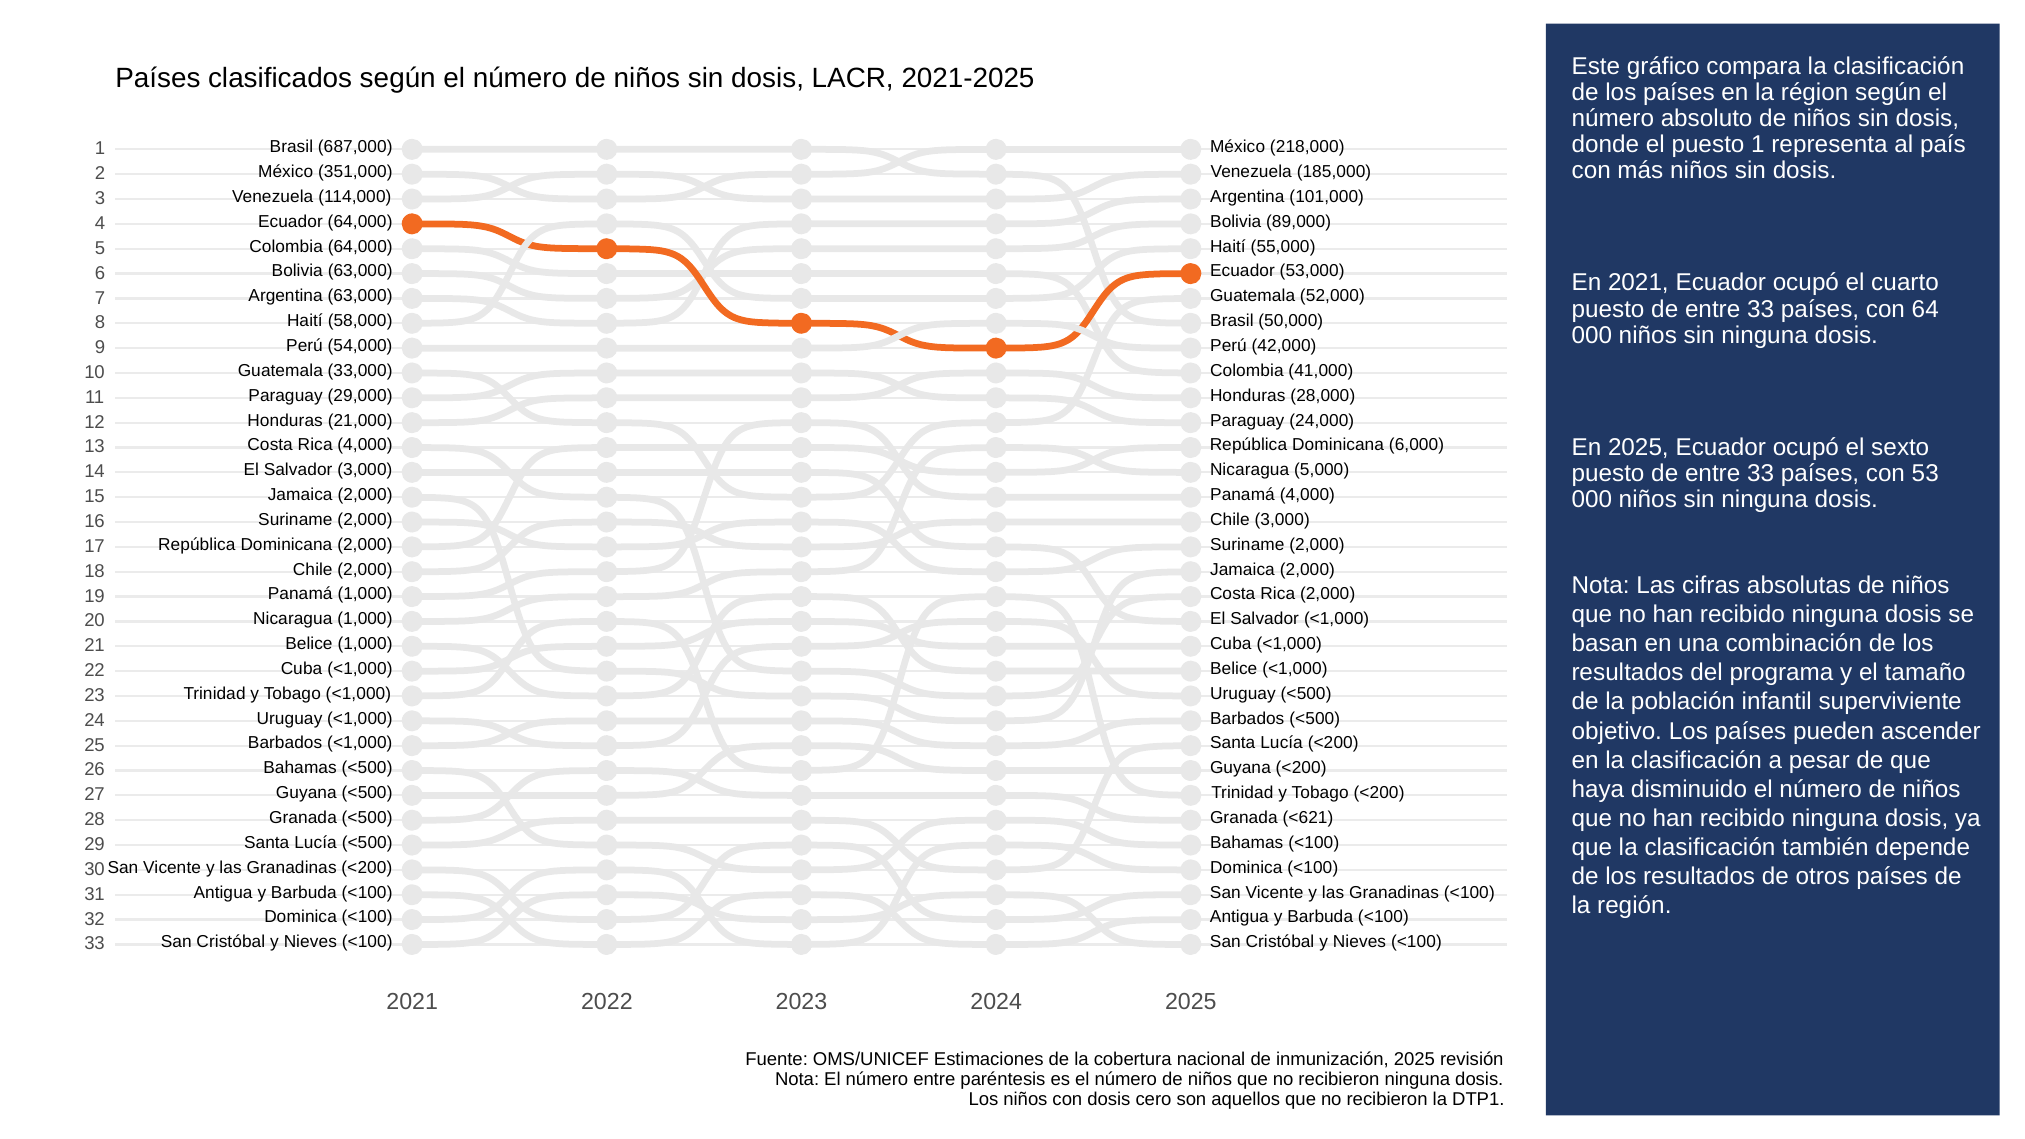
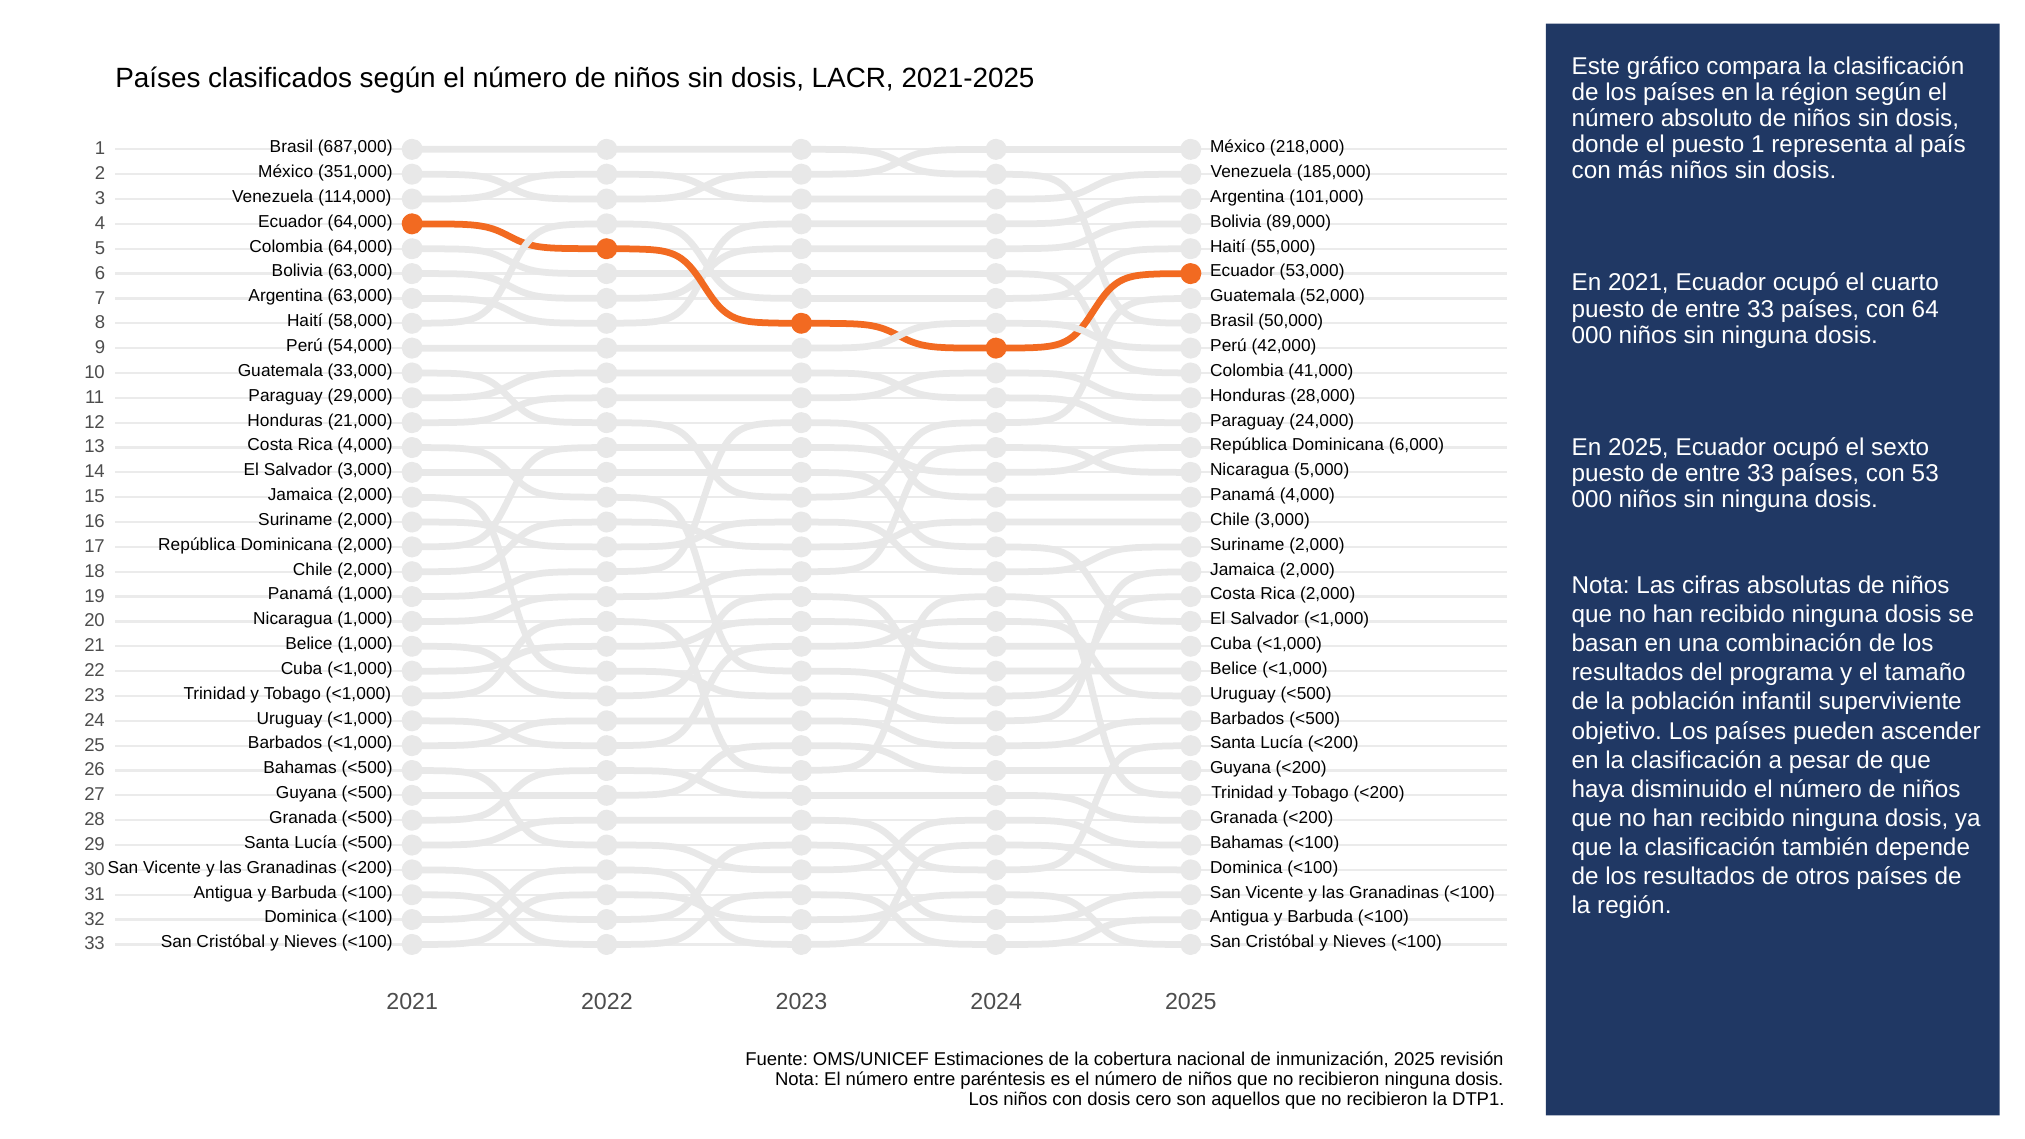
Granada <621: <621 -> <200 (1308, 818)
